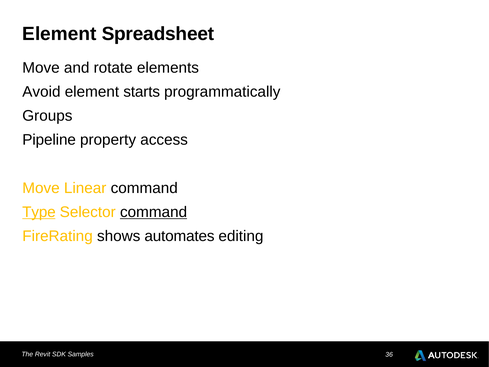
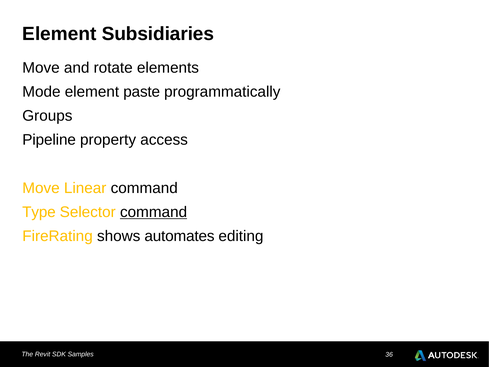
Spreadsheet: Spreadsheet -> Subsidiaries (158, 34)
Avoid: Avoid -> Mode (41, 92)
starts: starts -> paste (142, 92)
Type underline: present -> none (39, 212)
